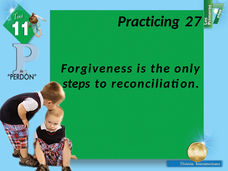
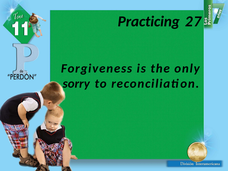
steps: steps -> sorry (76, 84)
